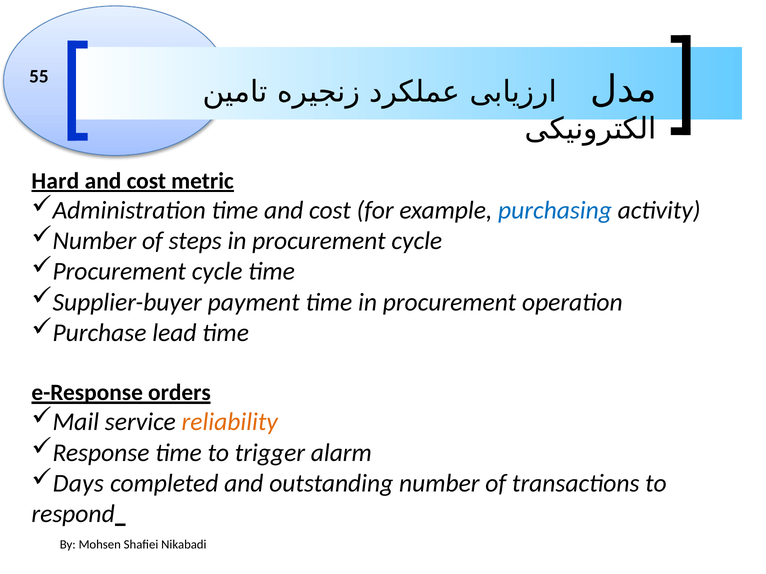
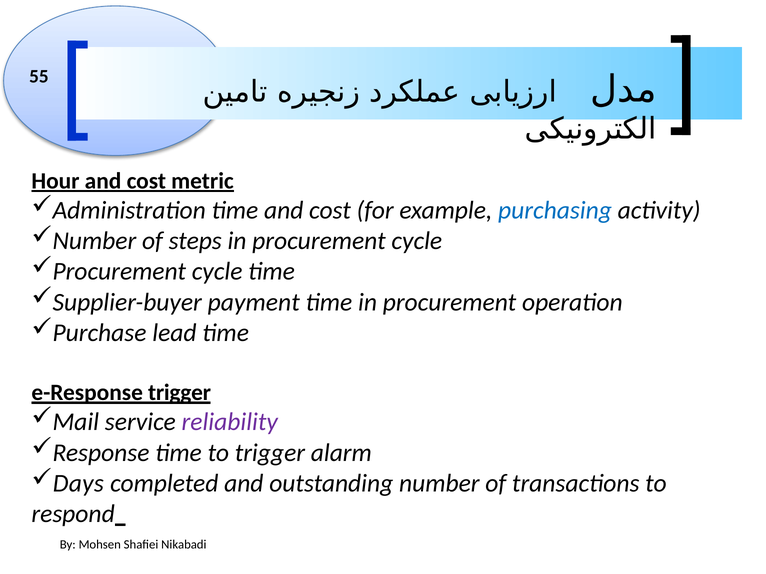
Hard: Hard -> Hour (56, 181)
e-Response orders: orders -> trigger (180, 393)
reliability colour: orange -> purple (230, 422)
